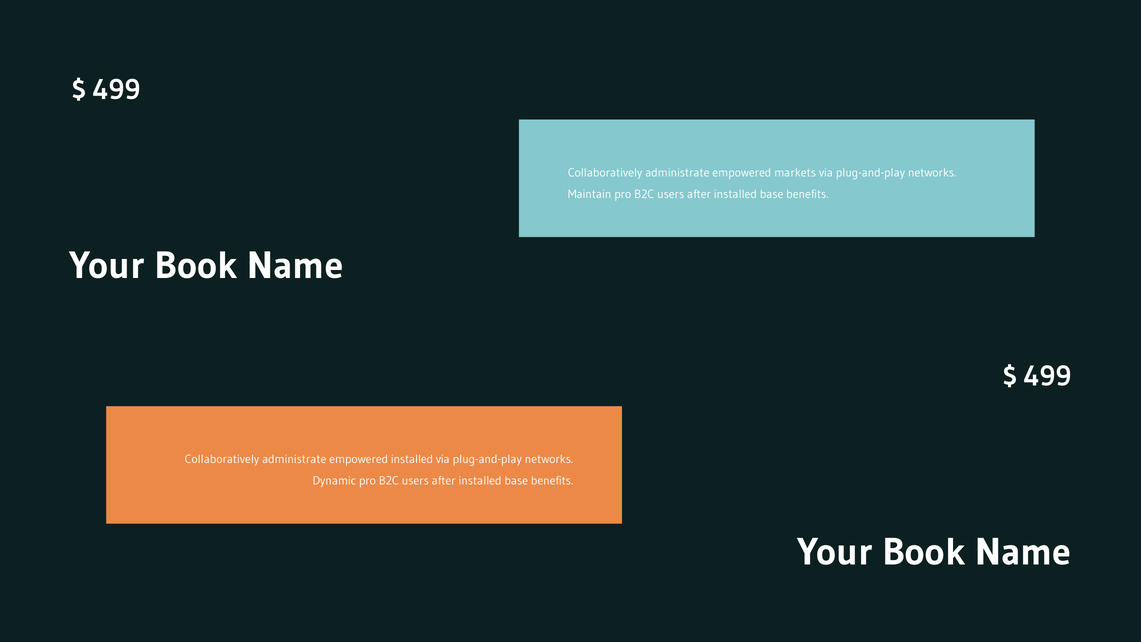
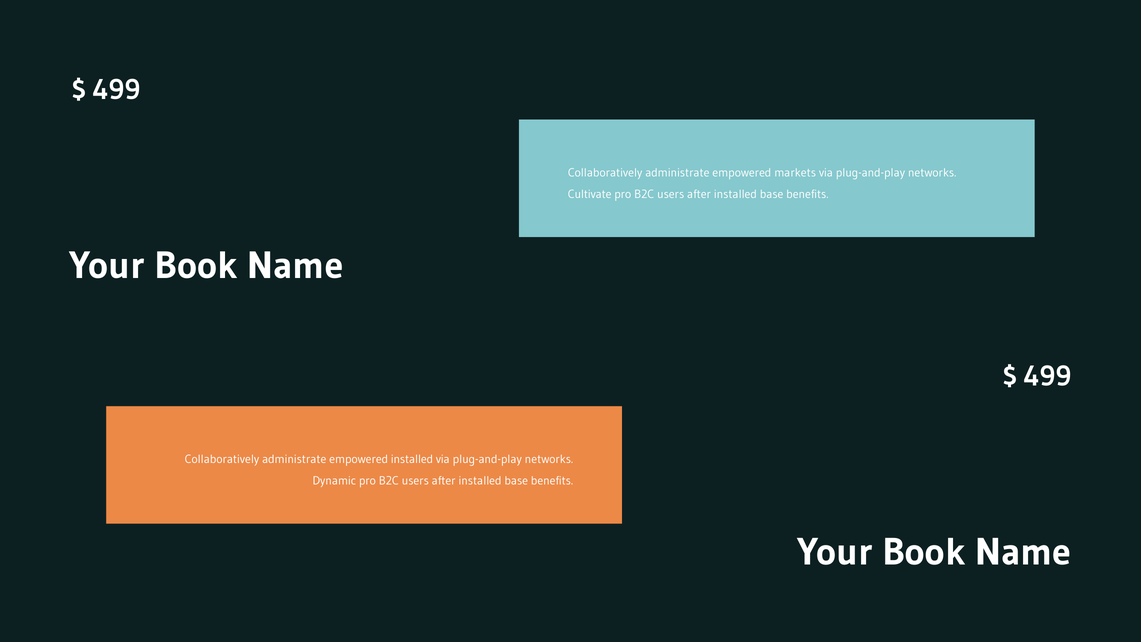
Maintain: Maintain -> Cultivate (590, 194)
